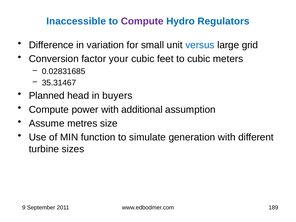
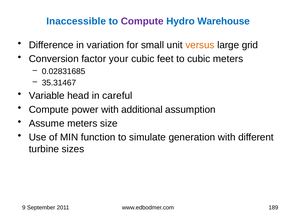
Regulators: Regulators -> Warehouse (224, 21)
versus colour: blue -> orange (200, 45)
Planned: Planned -> Variable (47, 96)
buyers: buyers -> careful (117, 96)
Assume metres: metres -> meters (82, 123)
